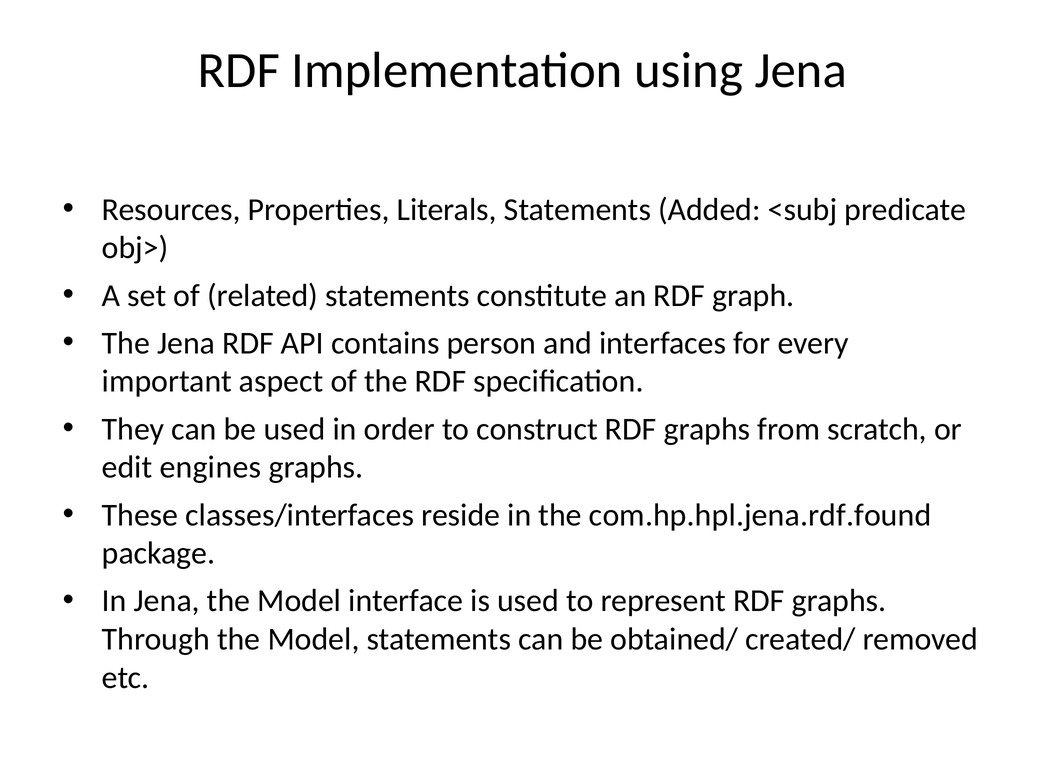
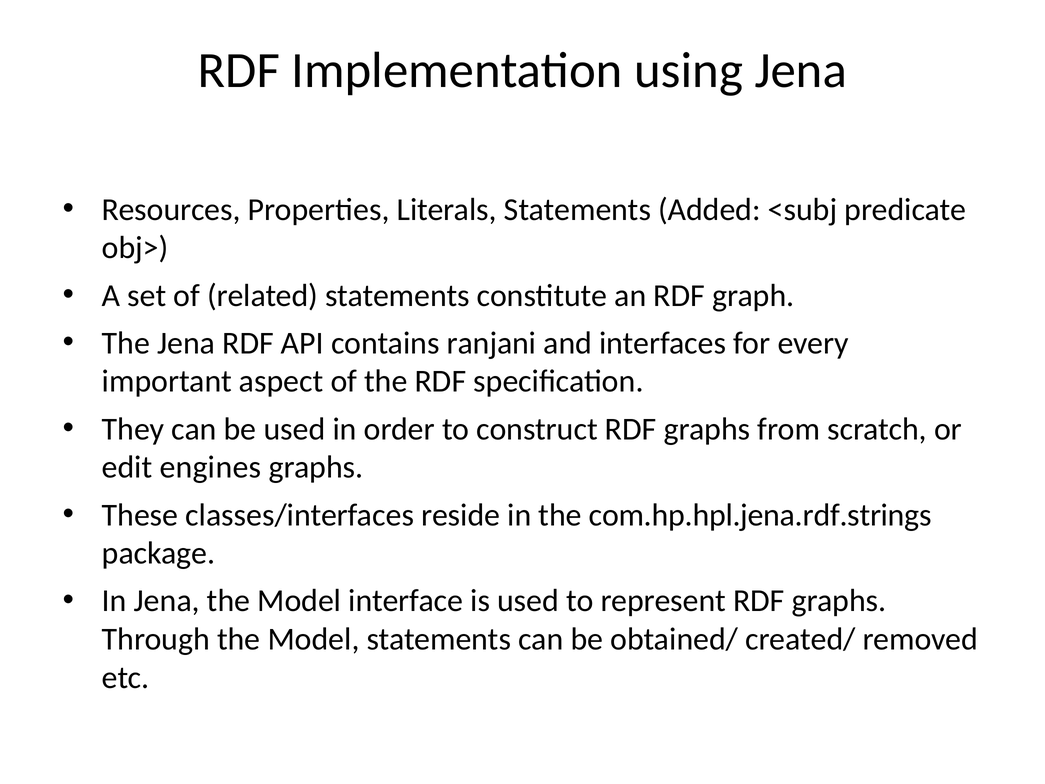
person: person -> ranjani (491, 343)
com.hp.hpl.jena.rdf.found: com.hp.hpl.jena.rdf.found -> com.hp.hpl.jena.rdf.strings (760, 515)
